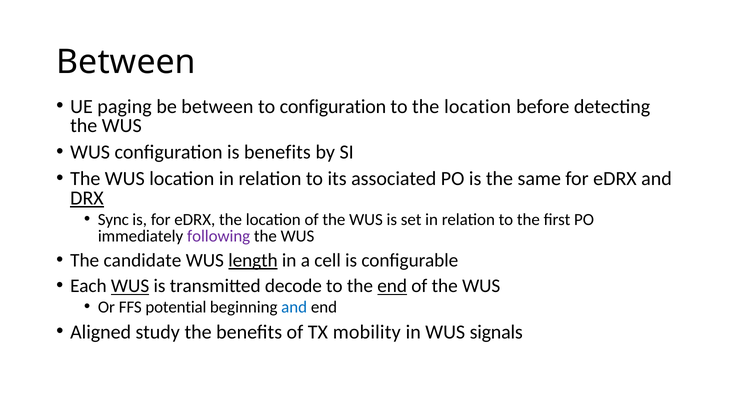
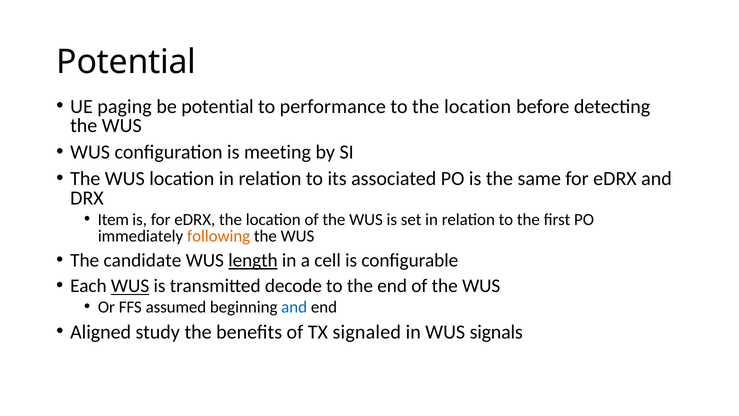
Between: Between -> Potential (126, 62)
be between: between -> potential (218, 106)
to configuration: configuration -> performance (333, 106)
is benefits: benefits -> meeting (277, 152)
DRX underline: present -> none (87, 198)
Sync: Sync -> Item (113, 219)
following colour: purple -> orange (219, 236)
end underline: present -> none (392, 286)
potential: potential -> assumed (176, 307)
mobility: mobility -> signaled (367, 332)
